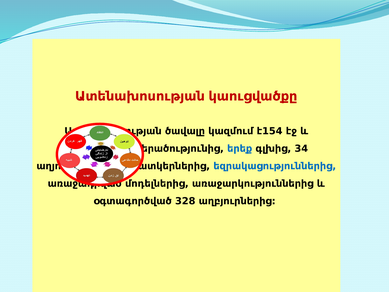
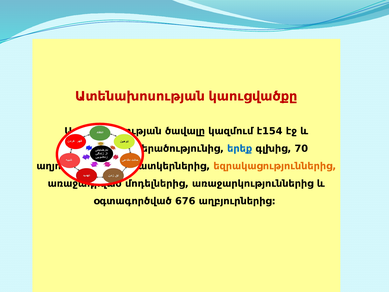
34: 34 -> 70 (301, 148)
եզրակացություններից colour: blue -> orange (275, 166)
328: 328 -> 676 (185, 201)
